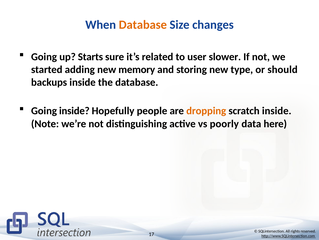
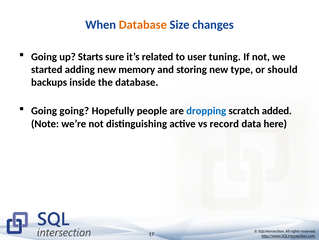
slower: slower -> tuning (225, 57)
Going inside: inside -> going (74, 111)
dropping colour: orange -> blue (206, 111)
scratch inside: inside -> added (277, 111)
poorly: poorly -> record (224, 123)
